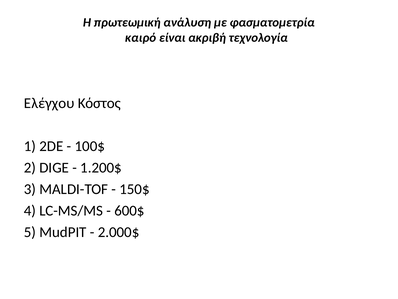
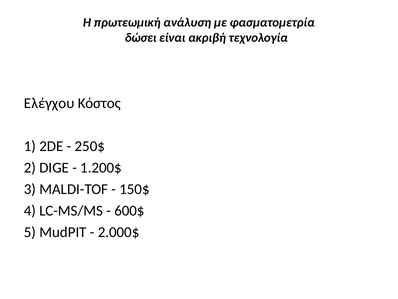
καιρό: καιρό -> δώσει (141, 38)
100$: 100$ -> 250$ (90, 146)
